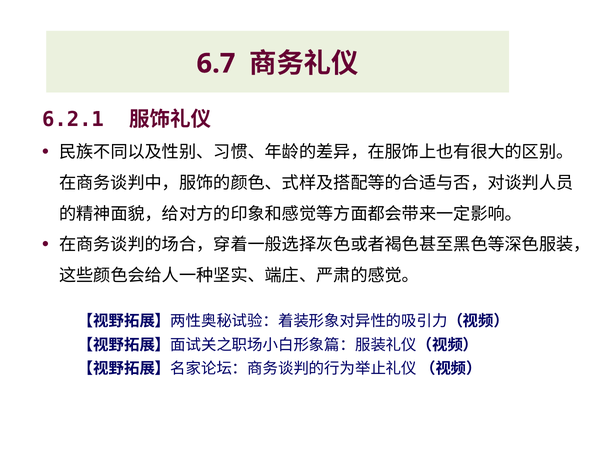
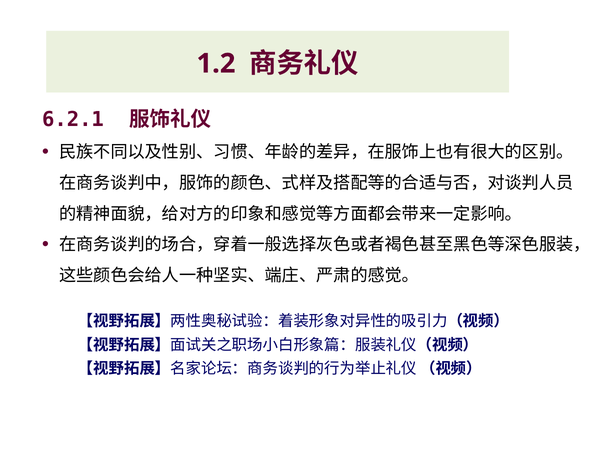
6.7: 6.7 -> 1.2 (216, 64)
